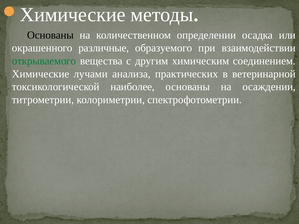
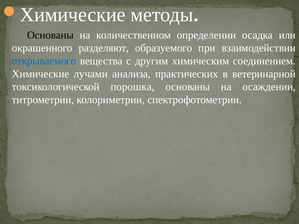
различные: различные -> разделяют (104, 48)
открываемого colour: green -> blue (44, 61)
наиболее: наиболее -> порошка (133, 87)
